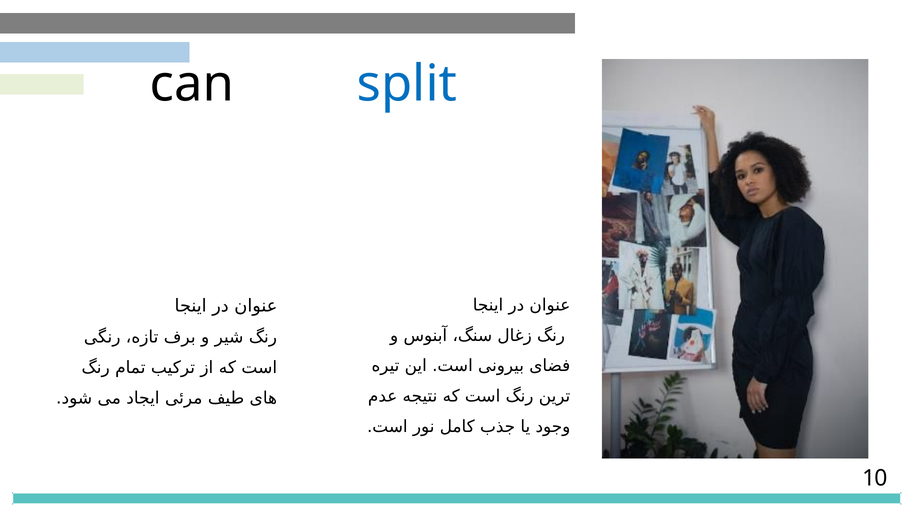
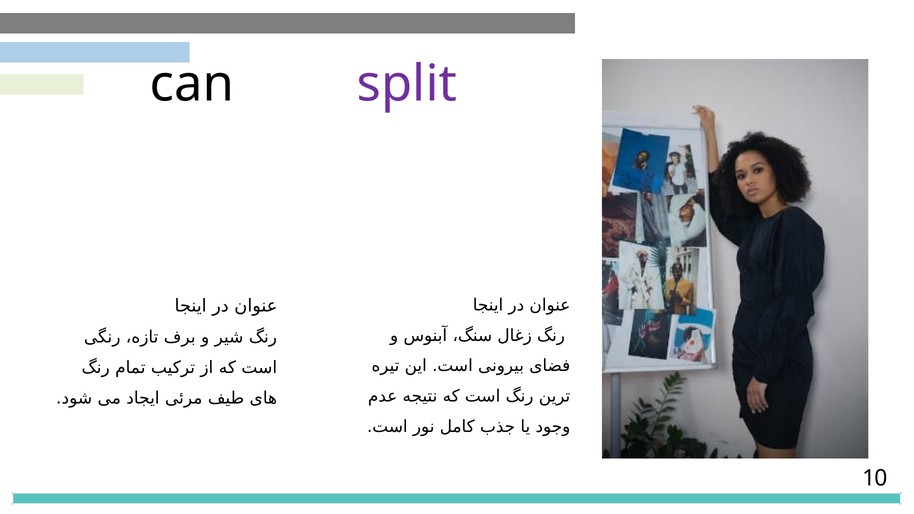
split colour: blue -> purple (407, 84)
